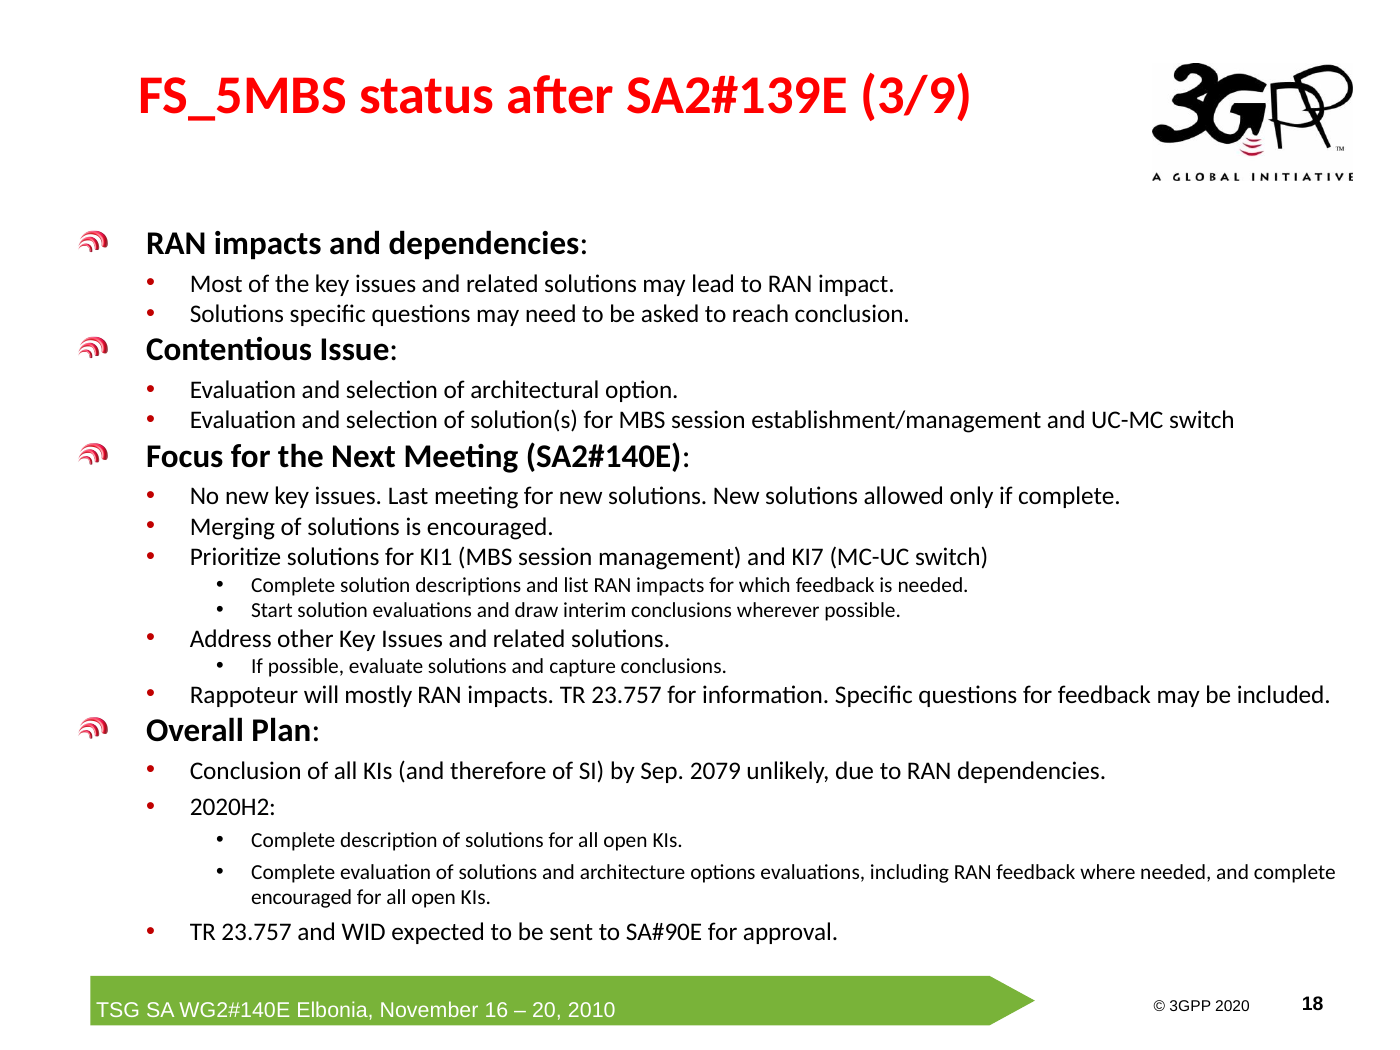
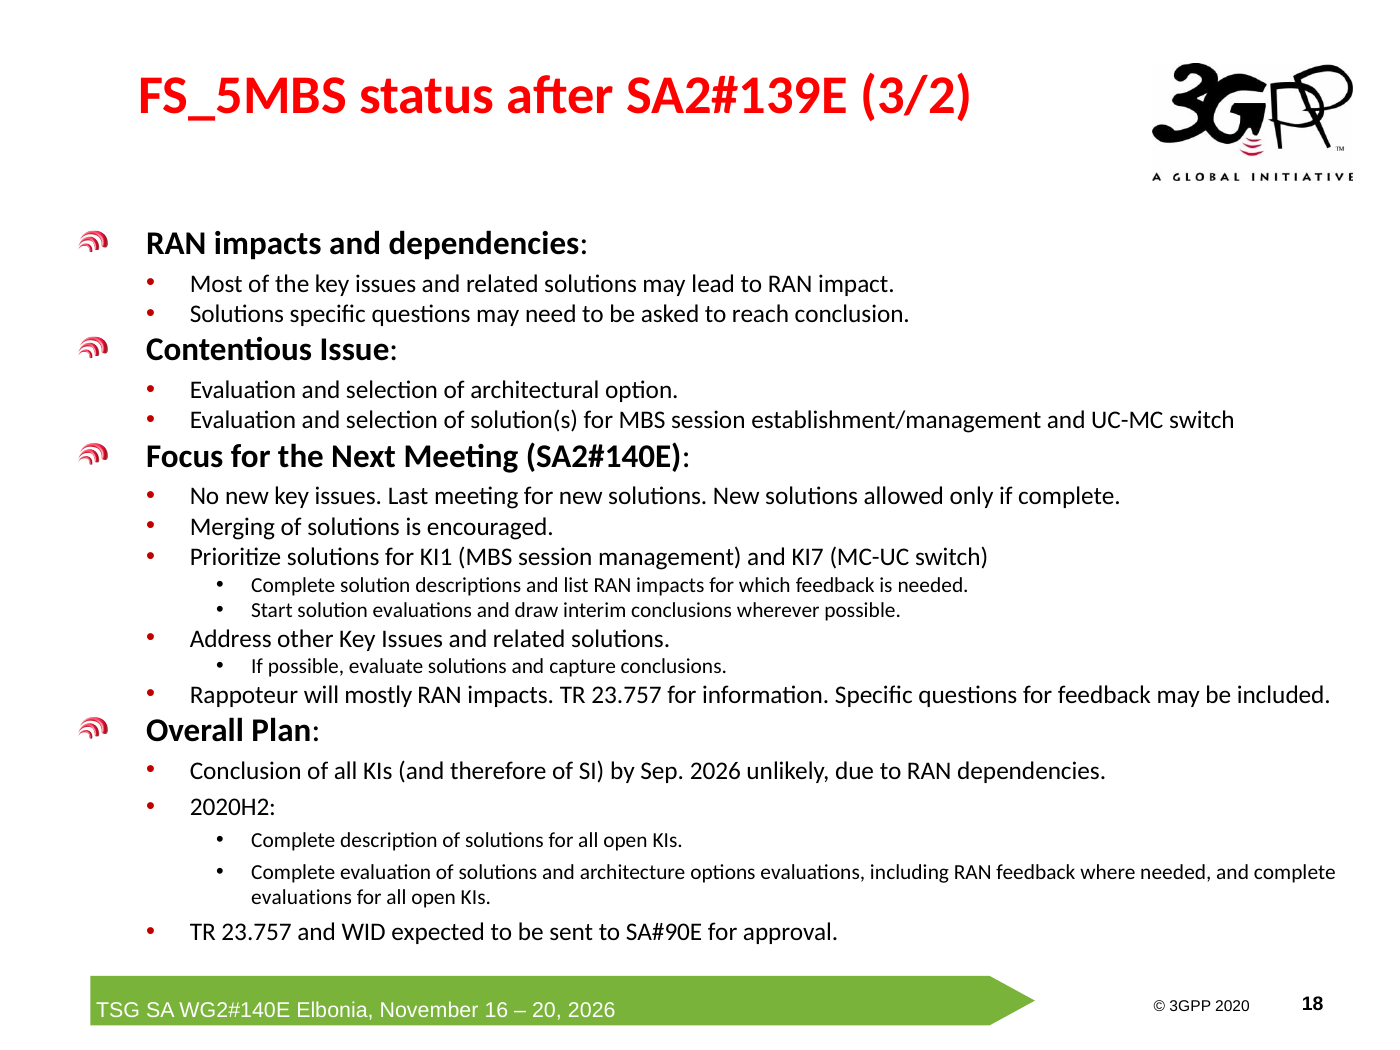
3/9: 3/9 -> 3/2 (916, 96)
Sep 2079: 2079 -> 2026 (715, 771)
encouraged: encouraged -> evaluations (302, 898)
2010: 2010 -> 2026 (592, 1011)
